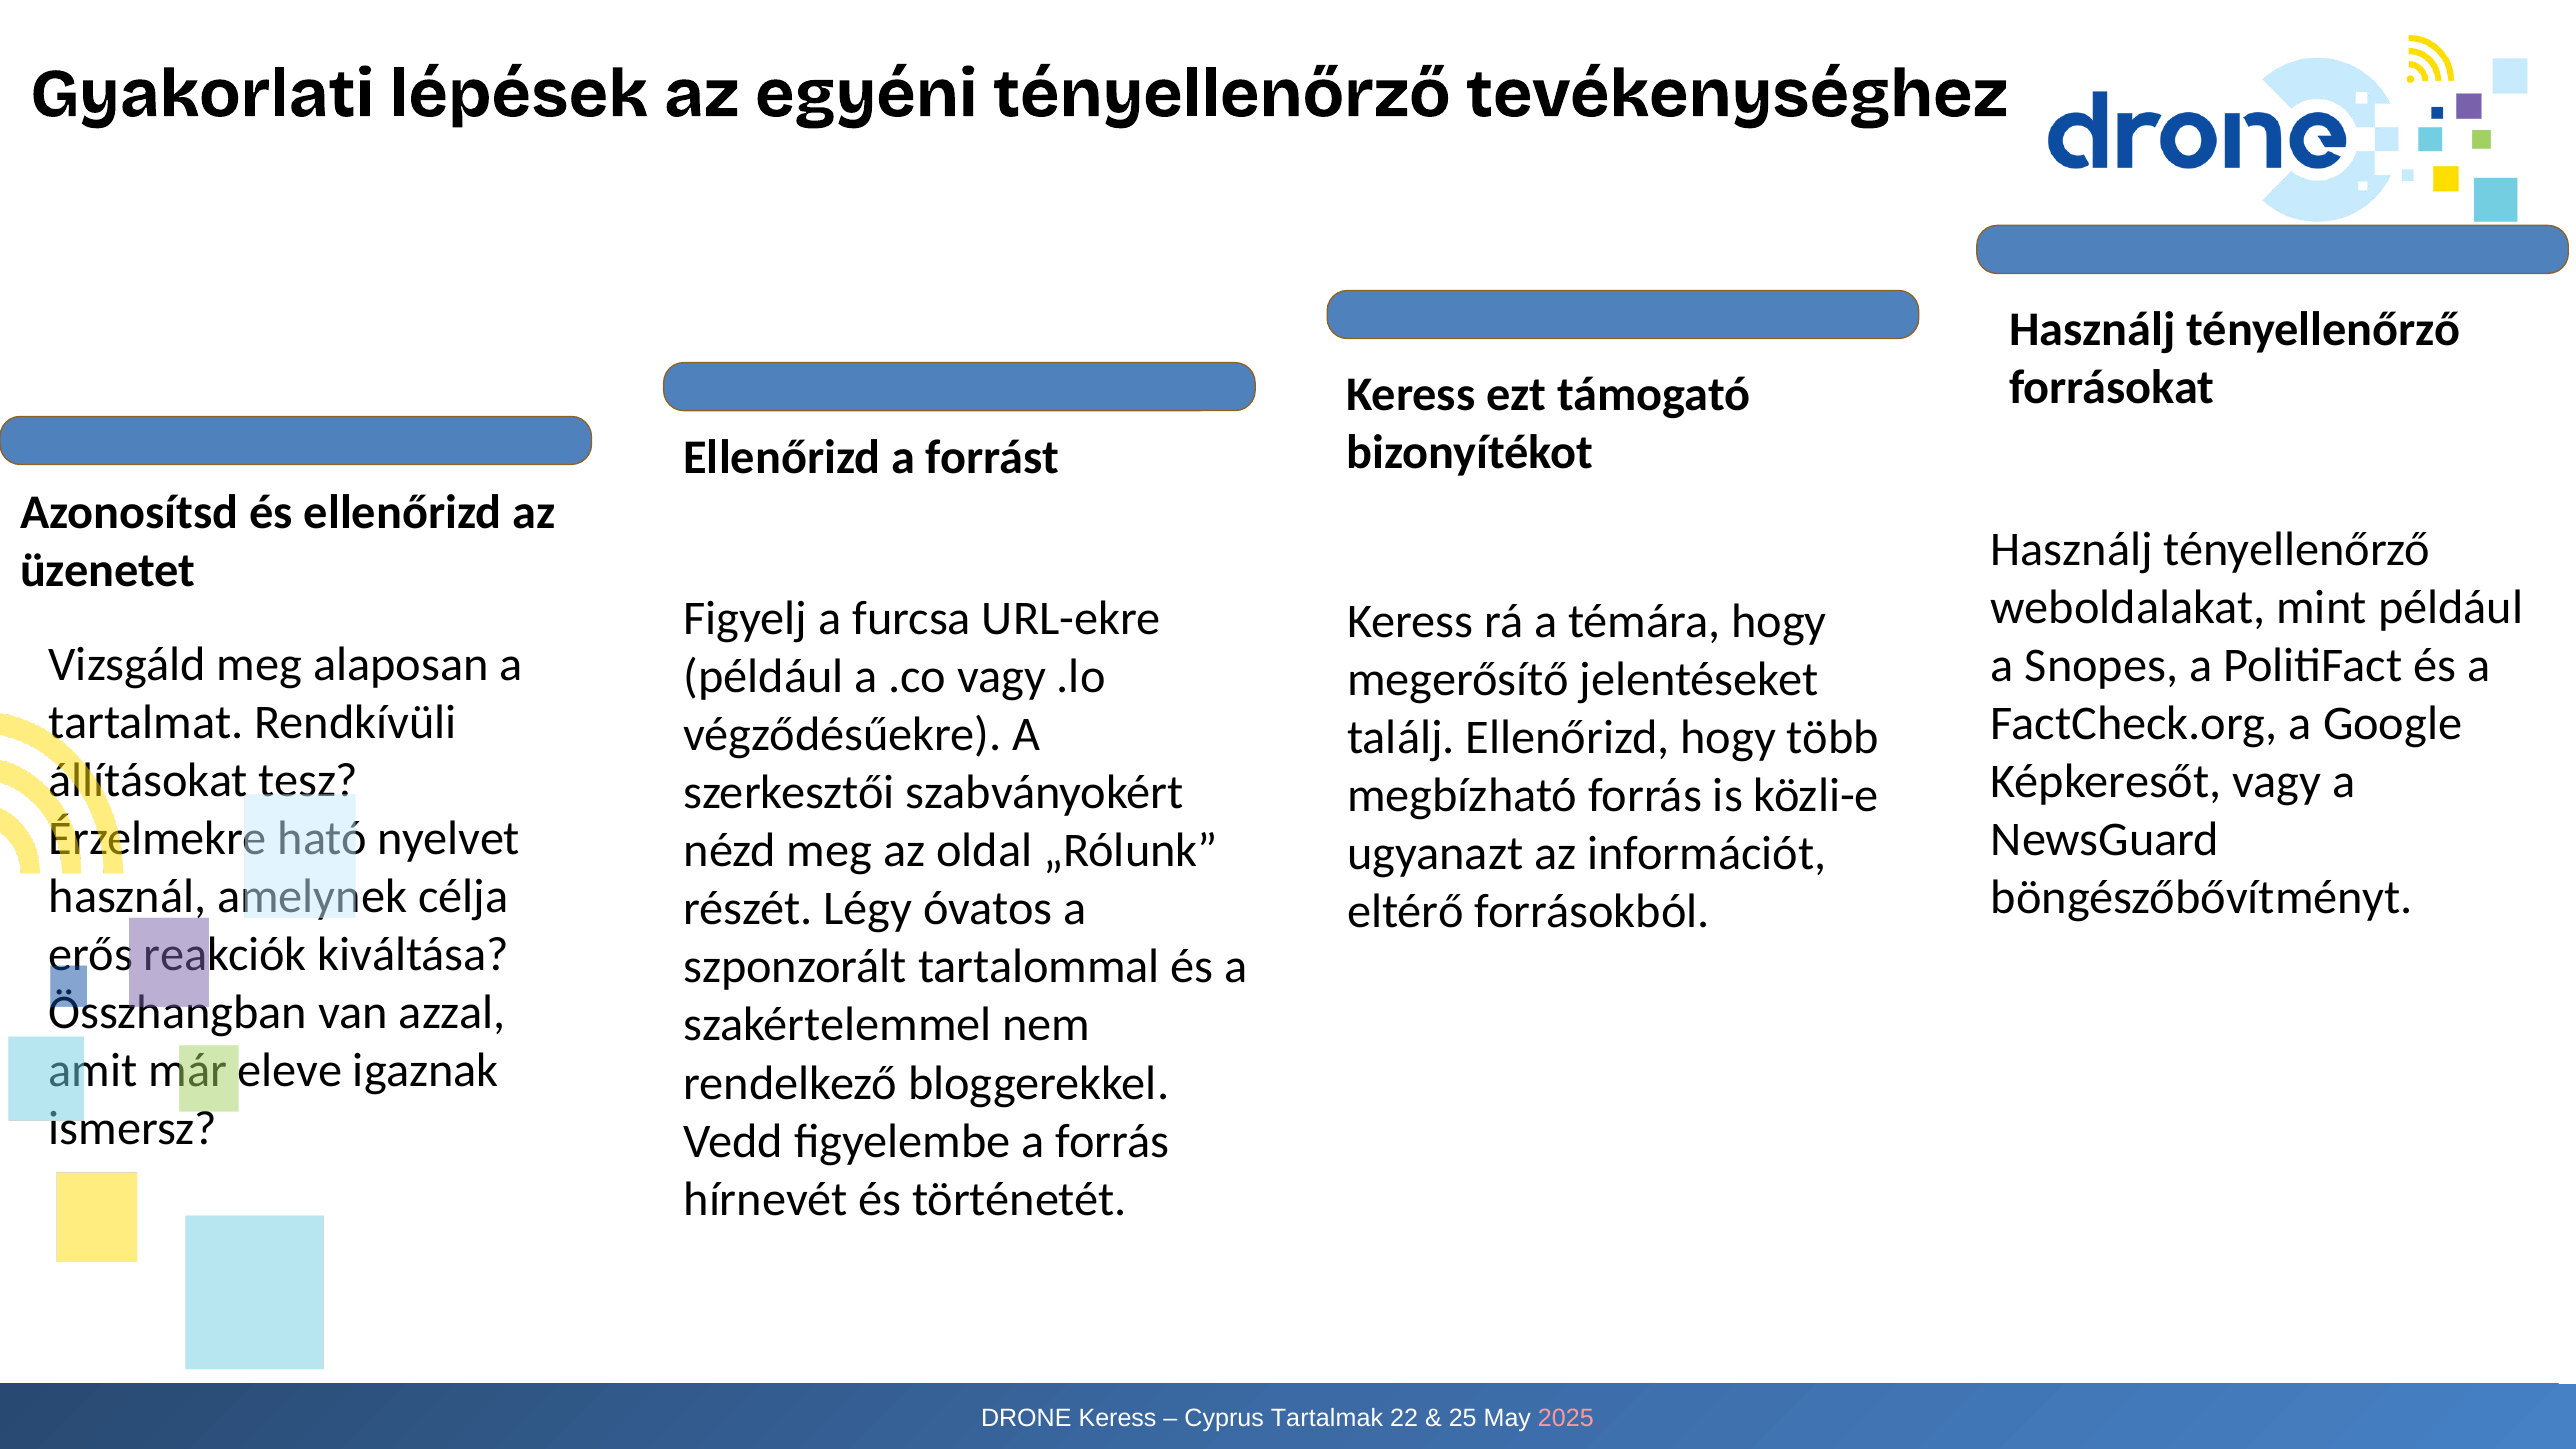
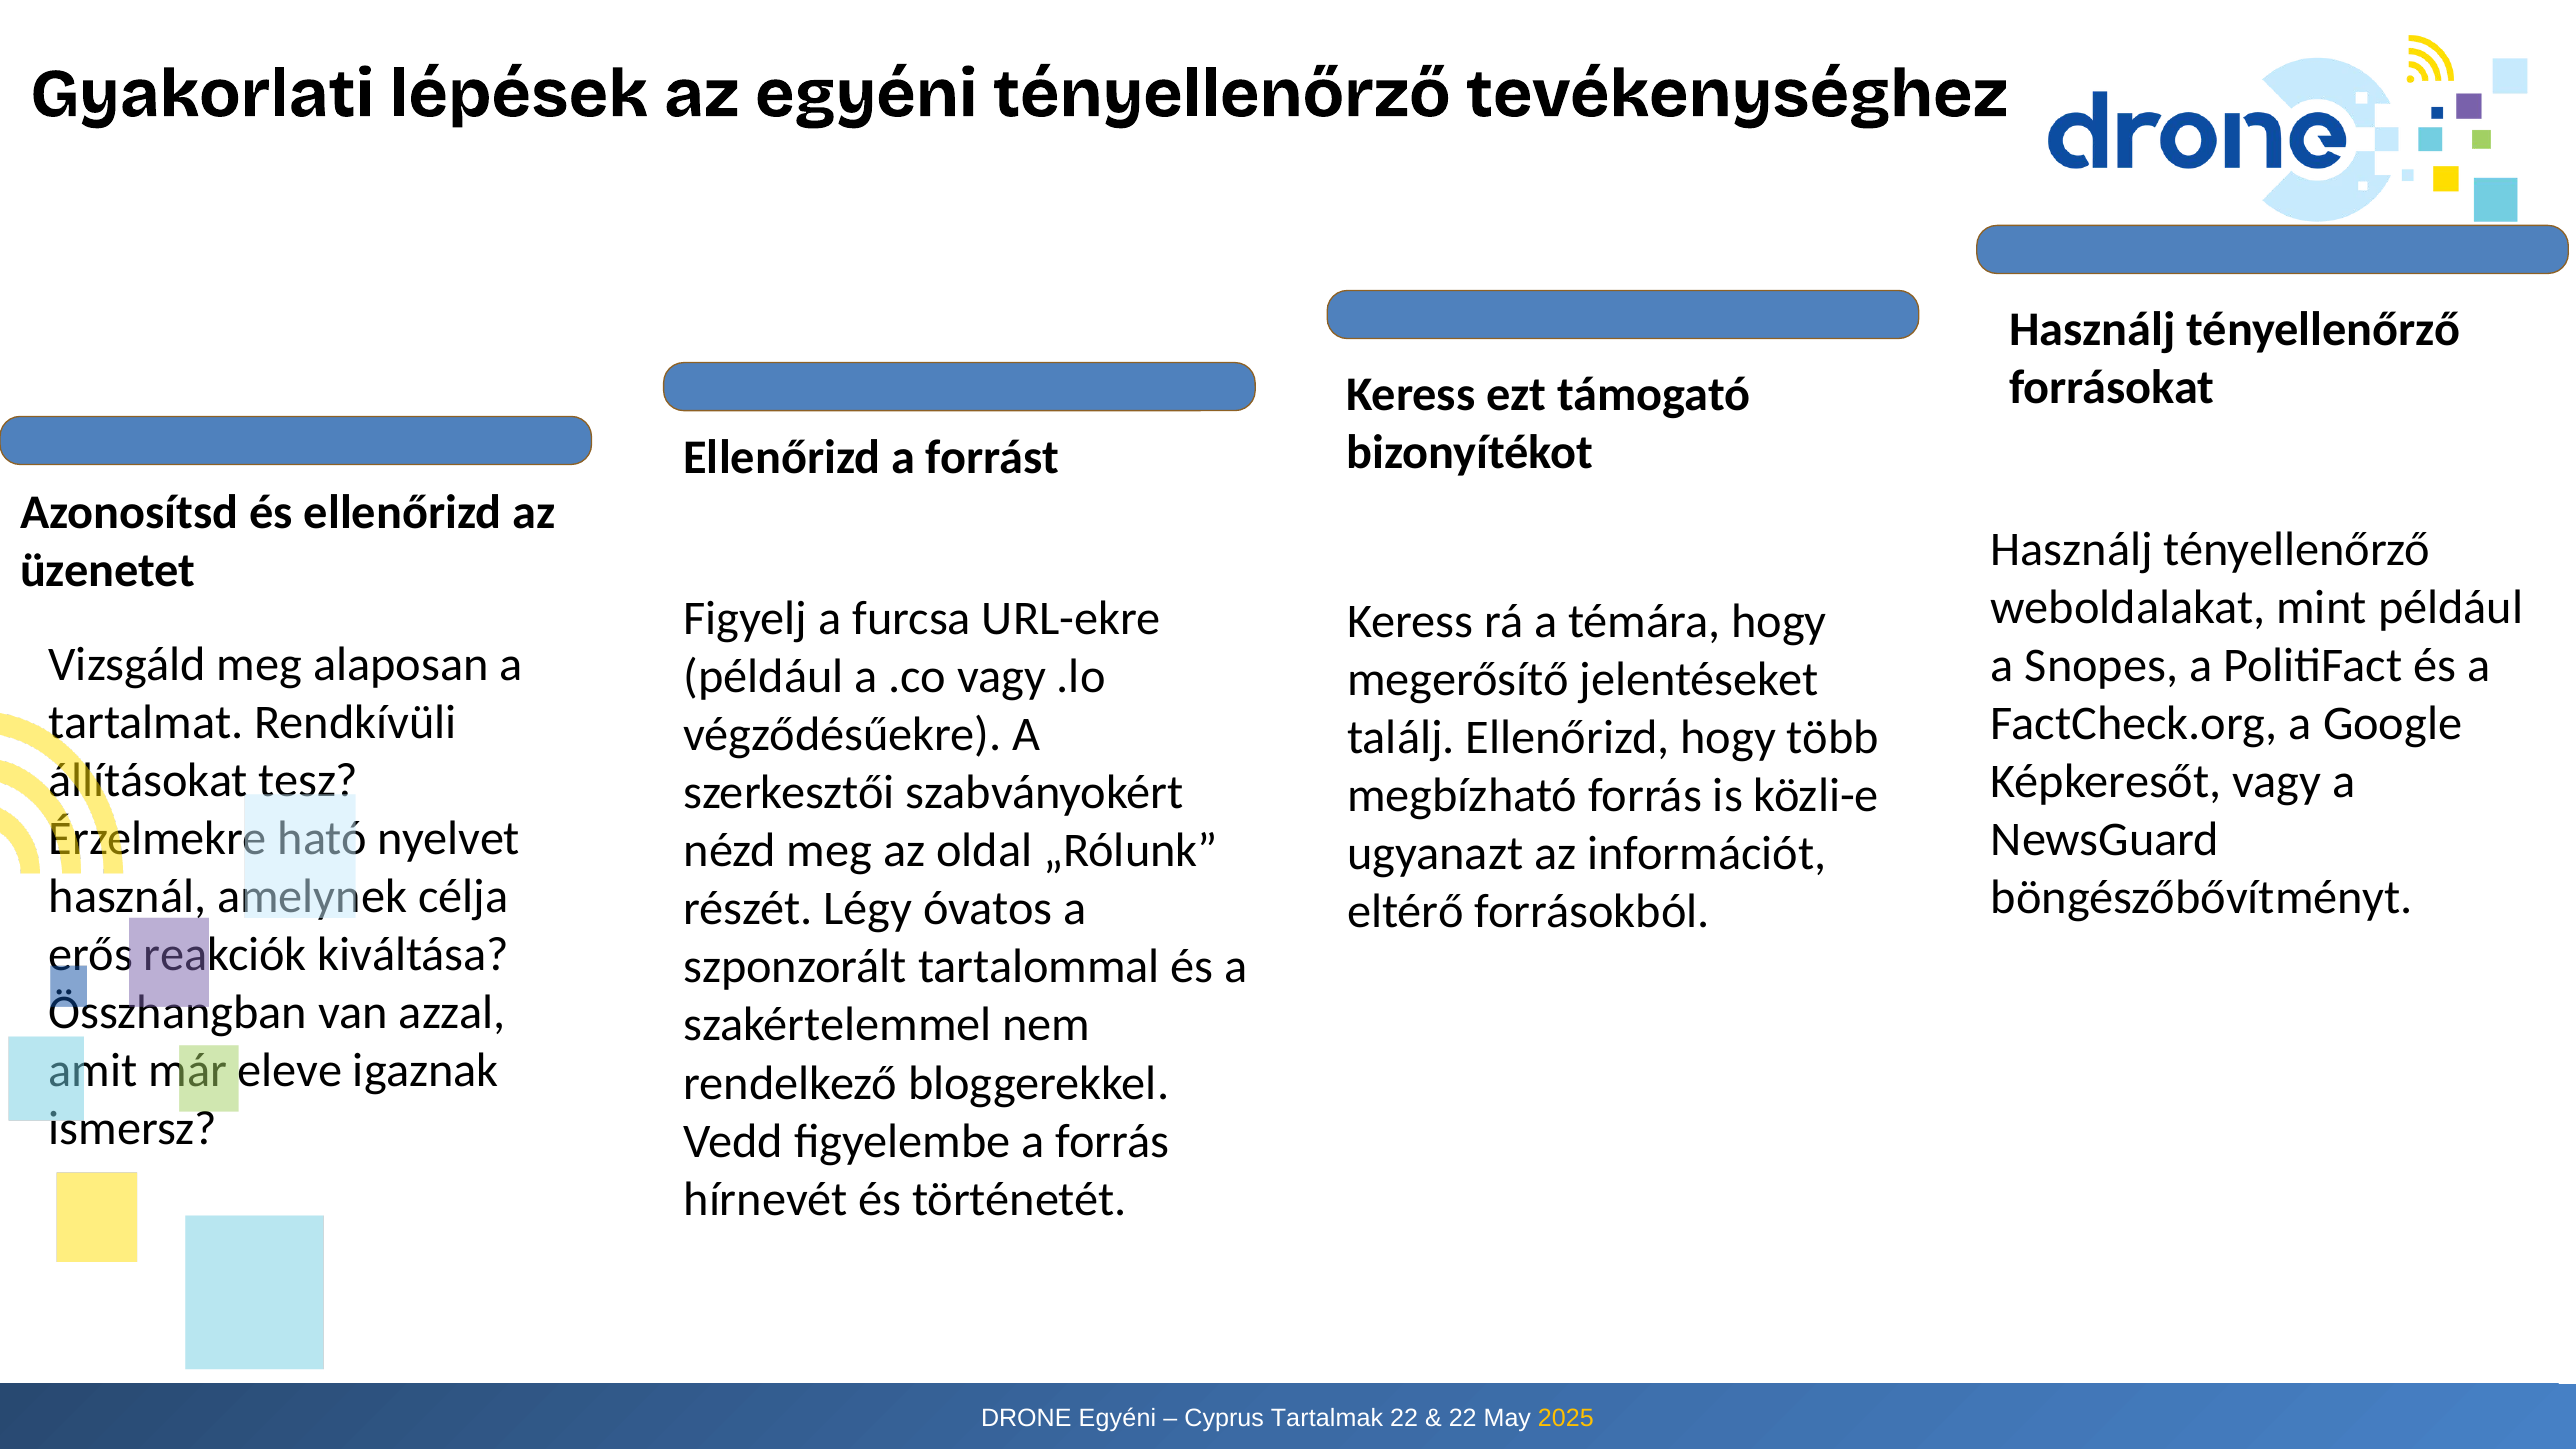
DRONE Keress: Keress -> Egyéni (1117, 1418)
25: 25 -> 22 (1463, 1418)
2025 colour: pink -> yellow (1566, 1418)
